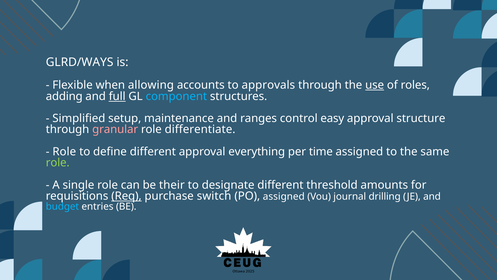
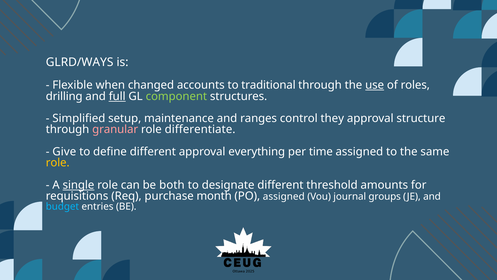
allowing: allowing -> changed (151, 85)
approvals: approvals -> traditional (268, 85)
adding: adding -> drilling (64, 96)
component colour: light blue -> light green (176, 96)
easy: easy -> they (332, 118)
Role: Role -> Give (64, 151)
role colour: light green -> yellow (58, 163)
single underline: none -> present (78, 185)
their: their -> both (172, 185)
Req underline: present -> none (126, 196)
switch: switch -> month (214, 196)
drilling: drilling -> groups (385, 196)
